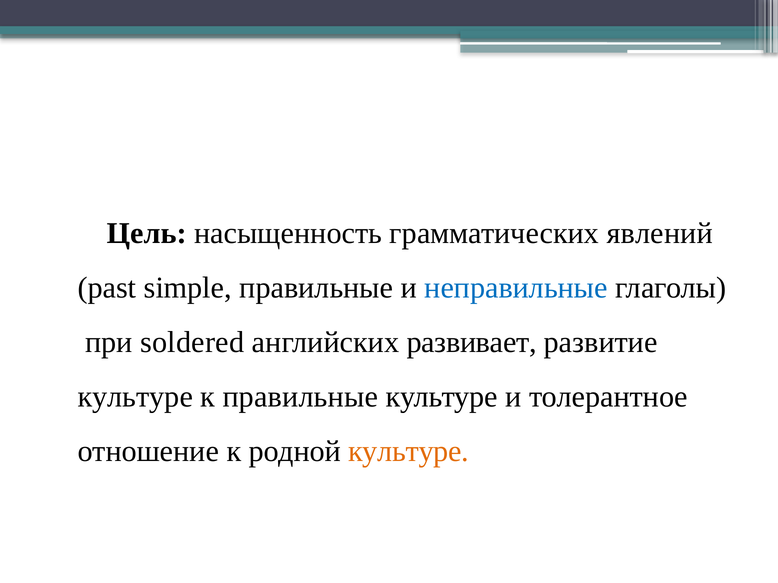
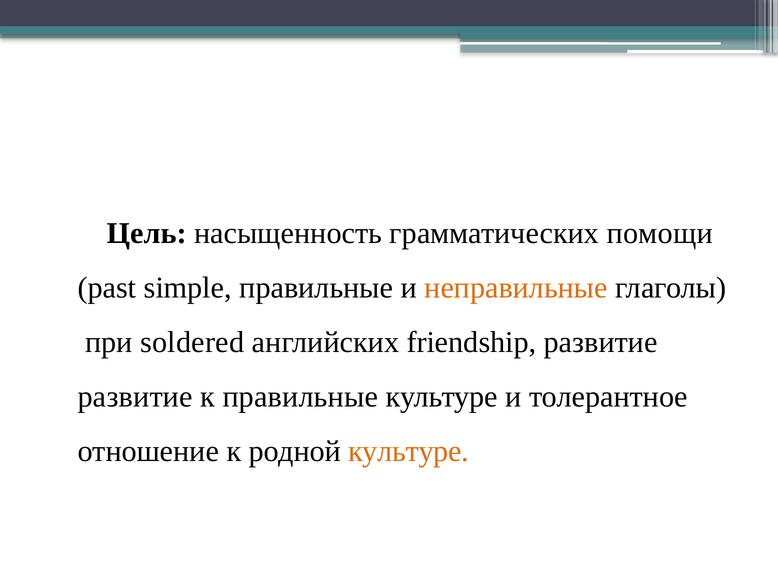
явлений: явлений -> помощи (660, 234)
неправильные colour: blue -> orange (516, 288)
развивает: развивает -> friendship (471, 343)
культуре: культуре -> развитие (135, 397)
